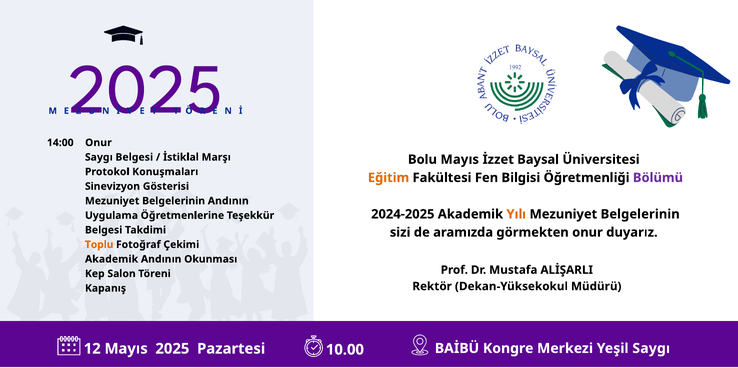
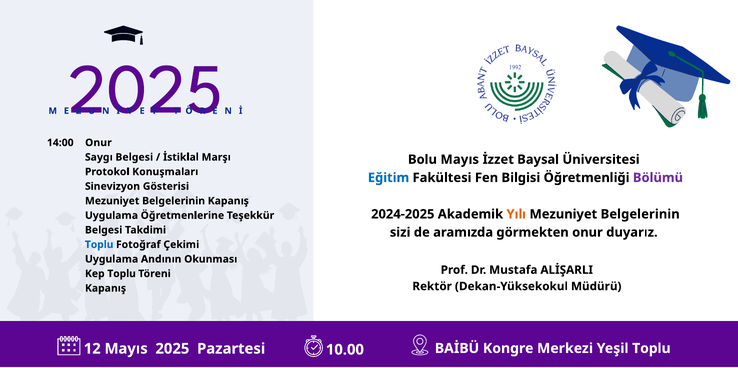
Eğitim colour: orange -> blue (388, 178)
Belgelerinin Andının: Andının -> Kapanış (228, 201)
Toplu colour: orange -> blue (99, 245)
Akademik: Akademik -> Uygulama (112, 259)
Kep Salon: Salon -> Toplu (122, 274)
Yeşil Saygı: Saygı -> Toplu (651, 349)
